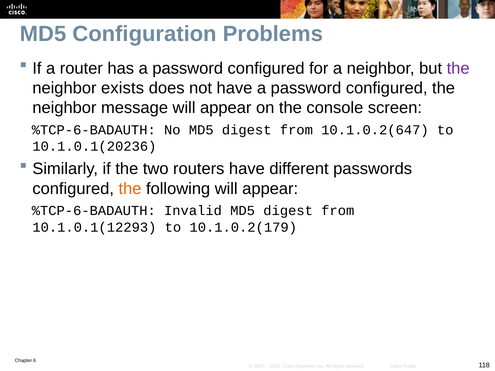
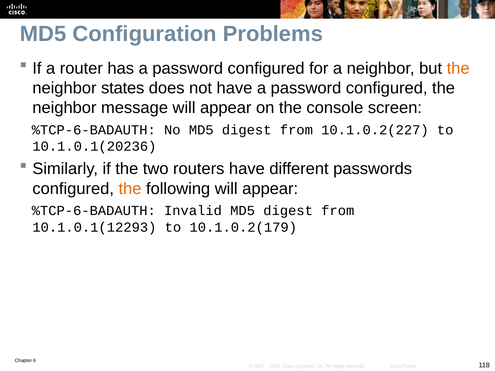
the colour: purple -> orange (458, 68)
exists: exists -> states (123, 88)
10.1.0.2(647: 10.1.0.2(647 -> 10.1.0.2(227 (375, 130)
